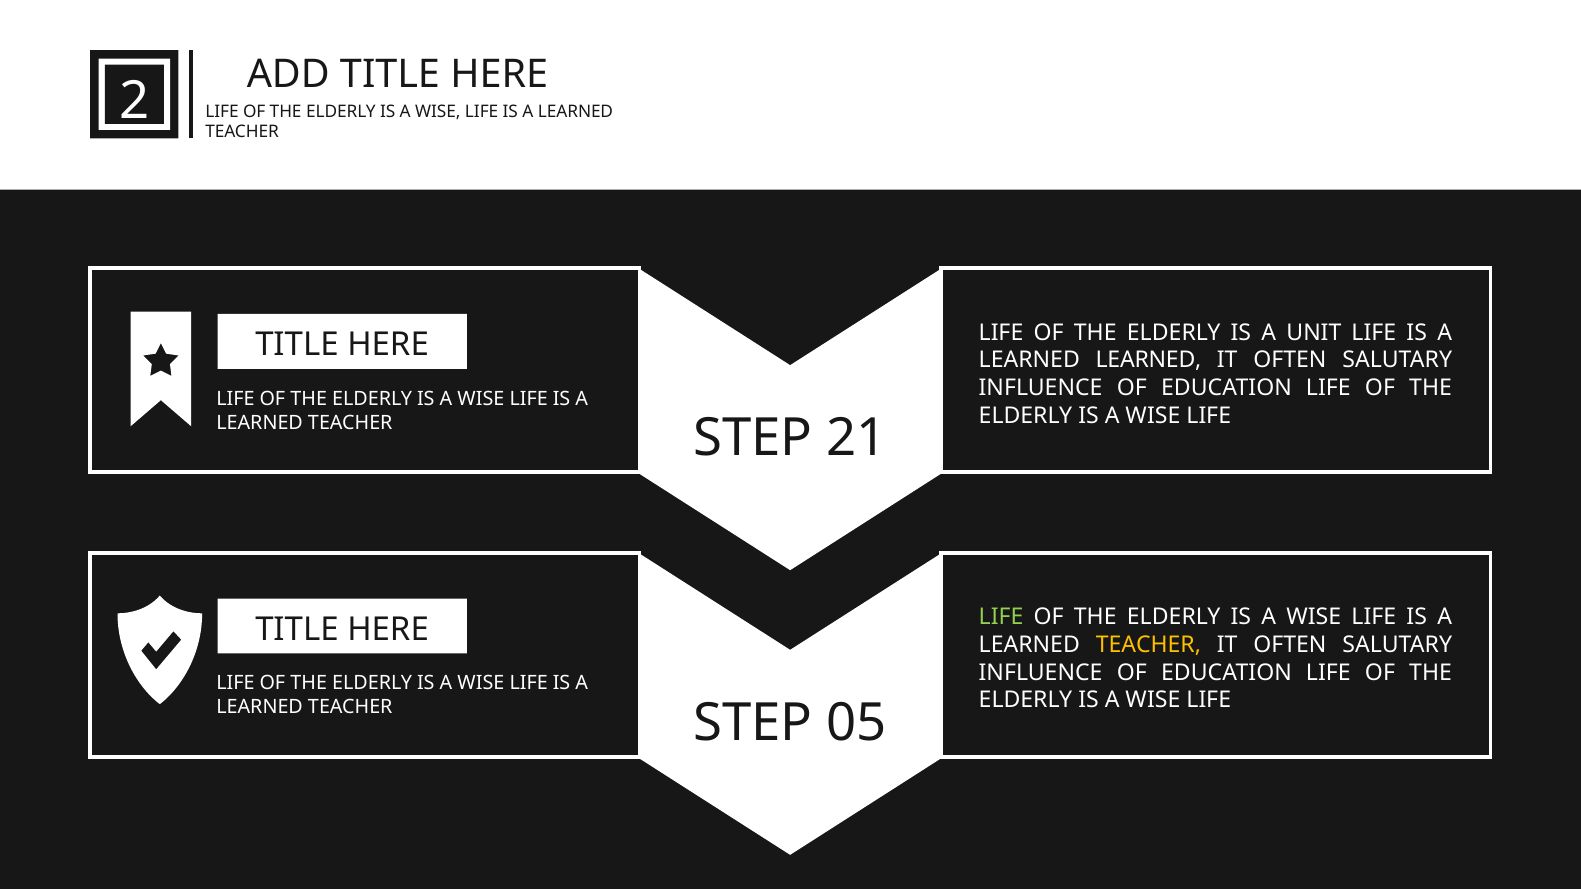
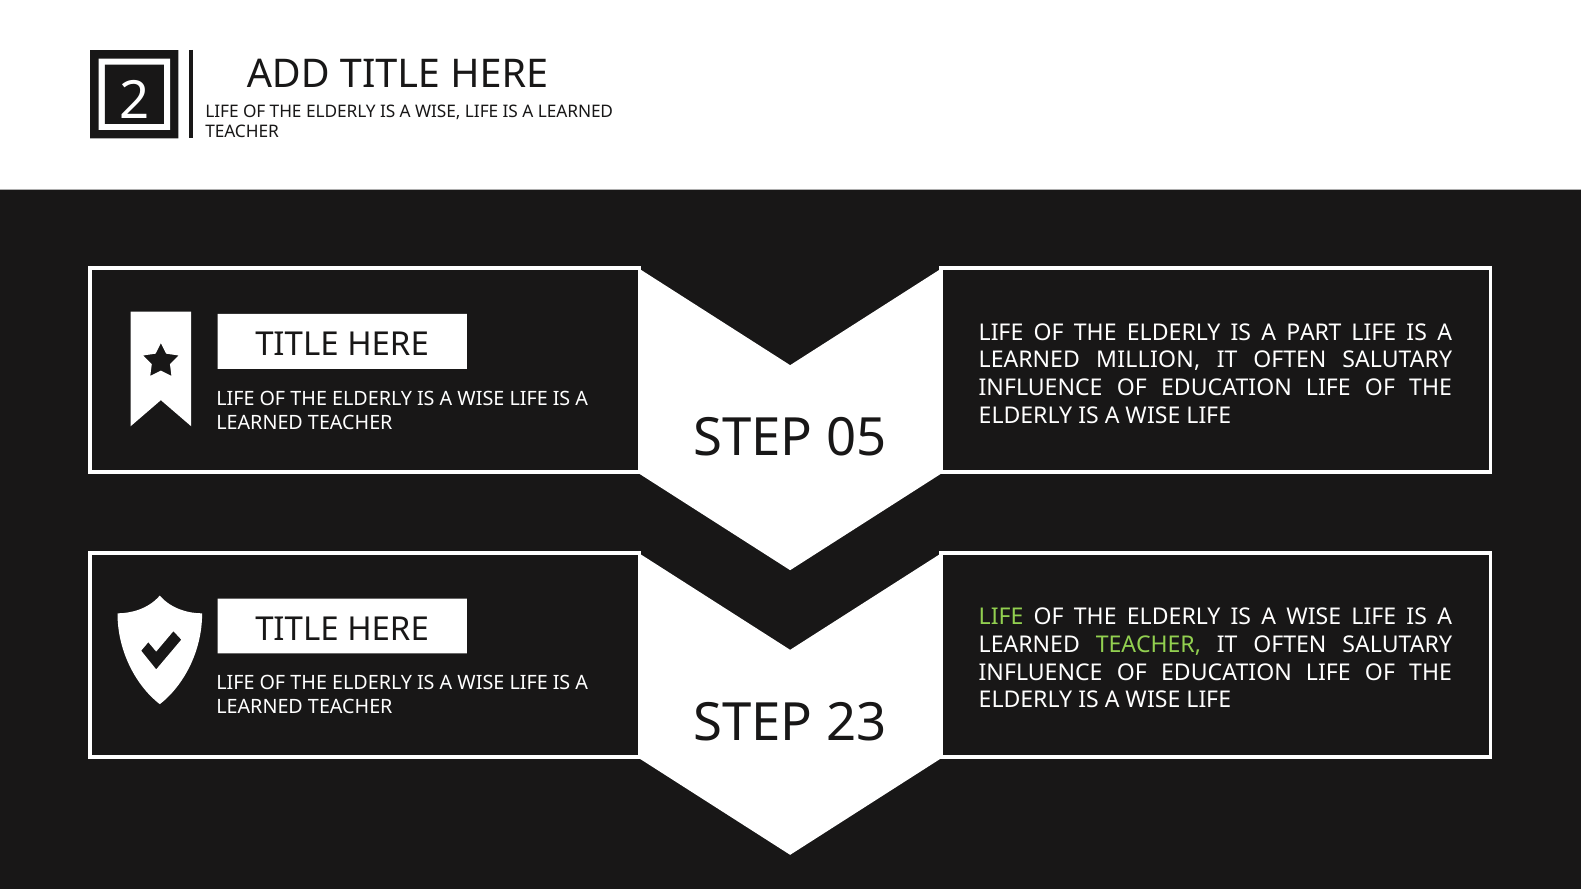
UNIT: UNIT -> PART (1314, 333)
LEARNED LEARNED: LEARNED -> MILLION (1148, 360)
21: 21 -> 05 (857, 438)
TEACHER colour: yellow -> light green (1148, 645)
05: 05 -> 23 (857, 723)
